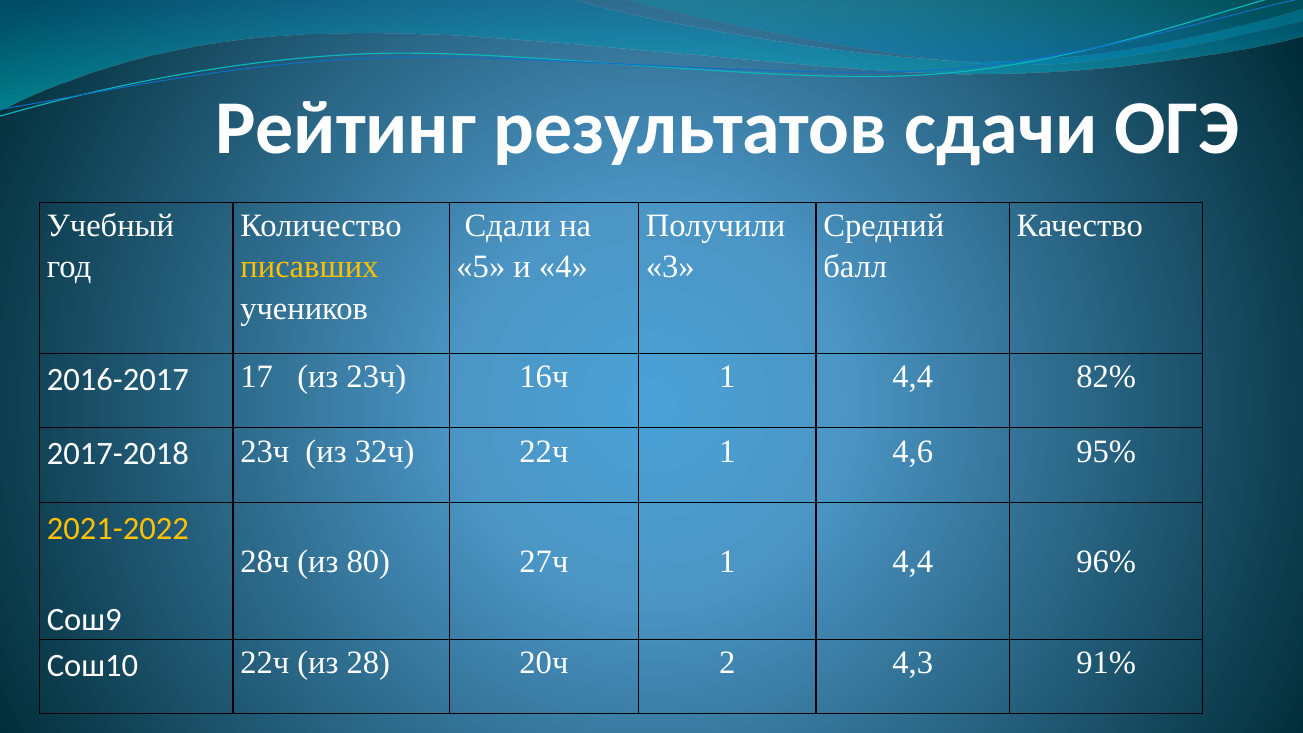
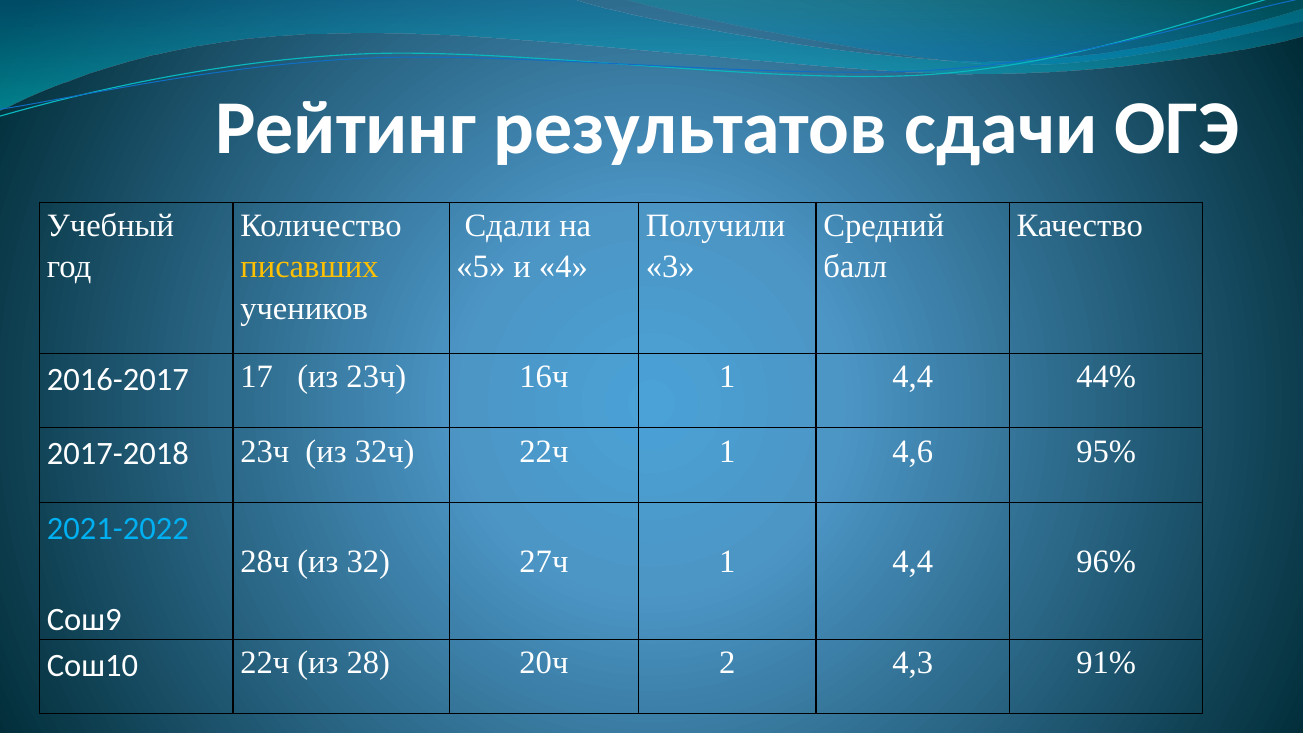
82%: 82% -> 44% (1106, 377)
2021-2022 colour: yellow -> light blue (118, 528)
80: 80 -> 32 (368, 562)
